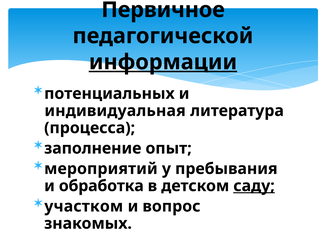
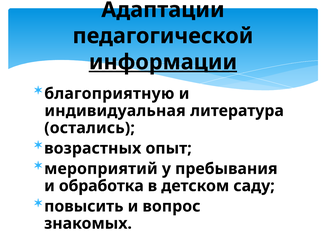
Первичное: Первичное -> Адаптации (163, 10)
потенциальных: потенциальных -> благоприятную (109, 93)
процесса: процесса -> остались (90, 128)
заполнение: заполнение -> возрастных (93, 148)
саду underline: present -> none (254, 186)
участком: участком -> повысить (84, 206)
